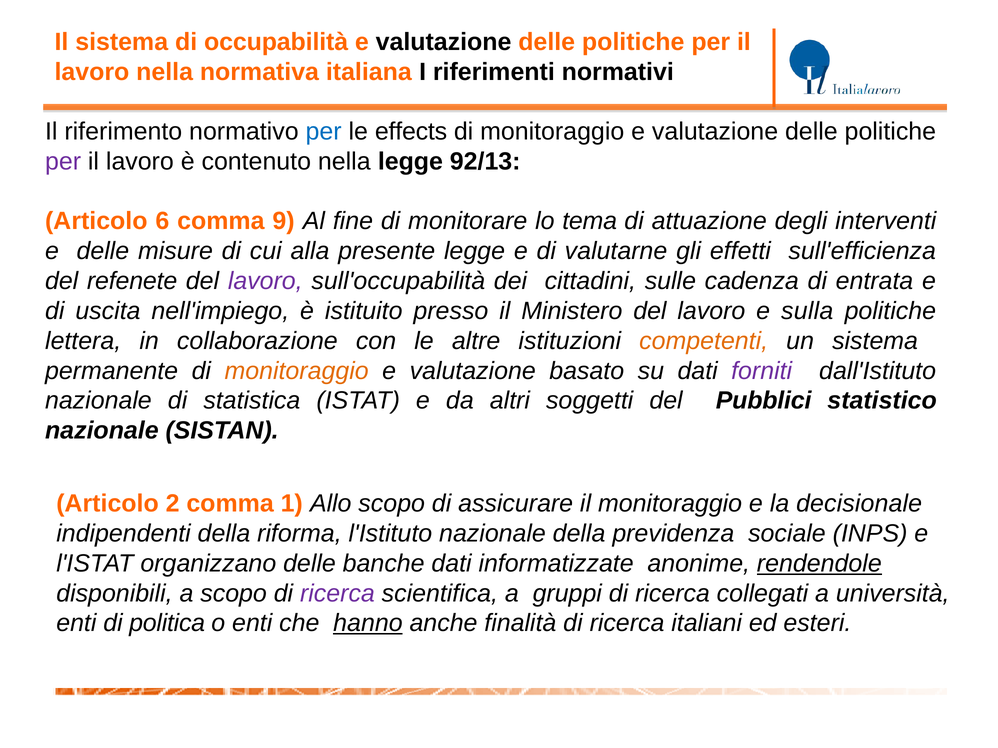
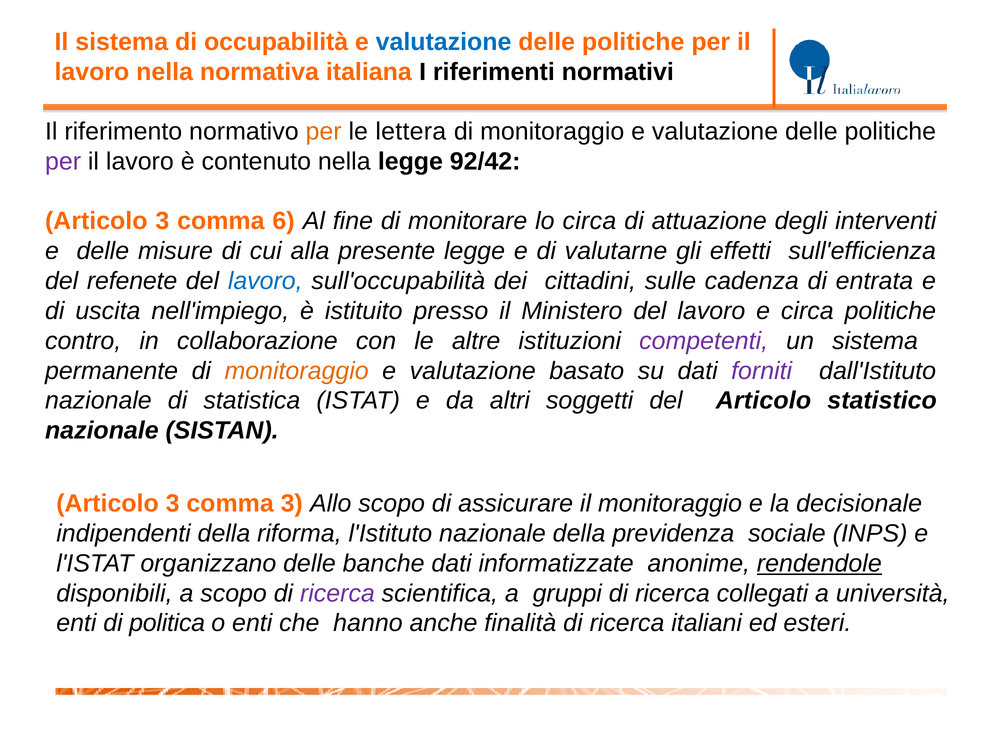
valutazione colour: black -> blue (444, 42)
per colour: blue -> orange (324, 132)
effects: effects -> lettera (411, 132)
92/13: 92/13 -> 92/42 (485, 162)
6: 6 -> 3 (162, 221)
9: 9 -> 6 (284, 221)
lo tema: tema -> circa (589, 221)
lavoro colour: purple -> blue (265, 281)
e sulla: sulla -> circa (807, 311)
lettera: lettera -> contro (83, 341)
competenti colour: orange -> purple (704, 341)
del Pubblici: Pubblici -> Articolo (763, 401)
2: 2 -> 3 (173, 504)
comma 1: 1 -> 3 (292, 504)
hanno underline: present -> none (368, 624)
